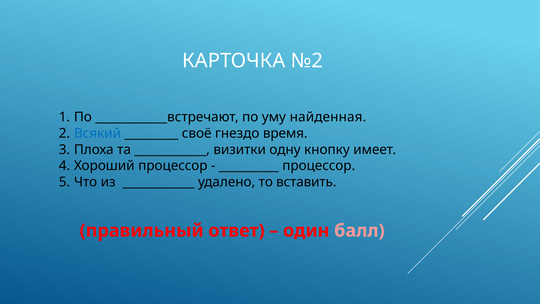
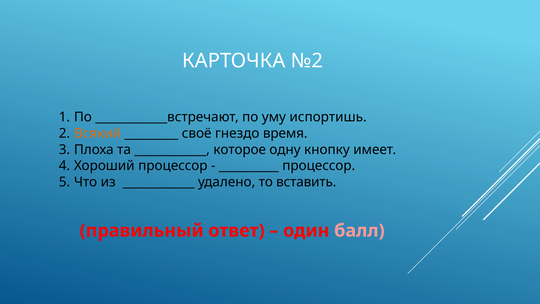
найденная: найденная -> испортишь (328, 117)
Всякий colour: blue -> orange (97, 133)
визитки: визитки -> которое (240, 149)
